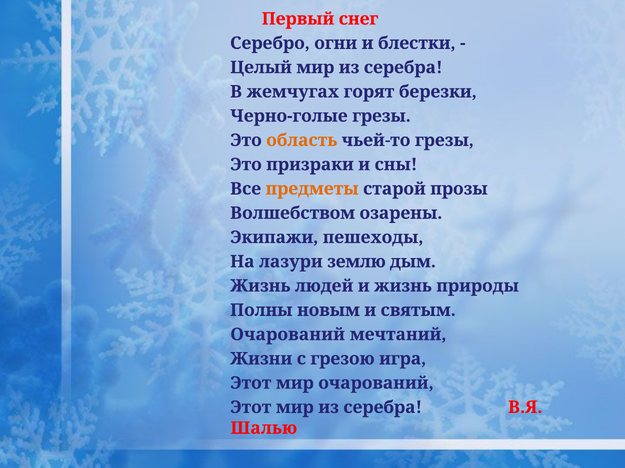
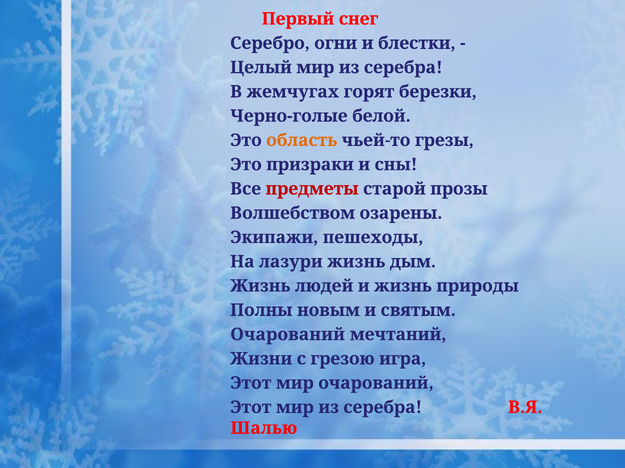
Черно-голые грезы: грезы -> белой (381, 116)
предметы colour: orange -> red (312, 189)
лазури землю: землю -> жизнь (356, 262)
